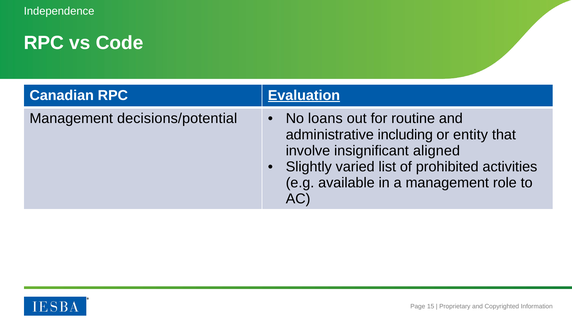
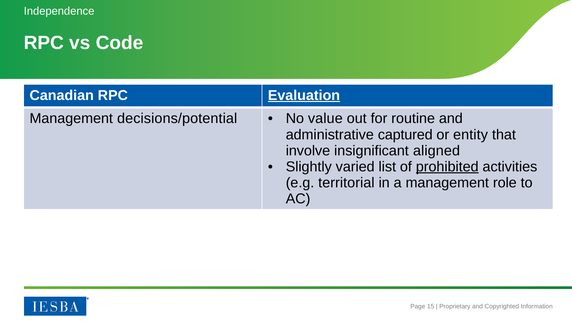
loans: loans -> value (325, 119)
including: including -> captured (405, 135)
prohibited underline: none -> present (447, 167)
available: available -> territorial (346, 183)
